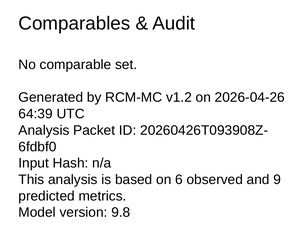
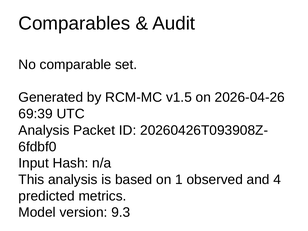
v1.2: v1.2 -> v1.5 (179, 97)
64:39: 64:39 -> 69:39 (36, 114)
6: 6 -> 1 (179, 180)
9: 9 -> 4 (277, 180)
9.8: 9.8 -> 9.3 (121, 212)
